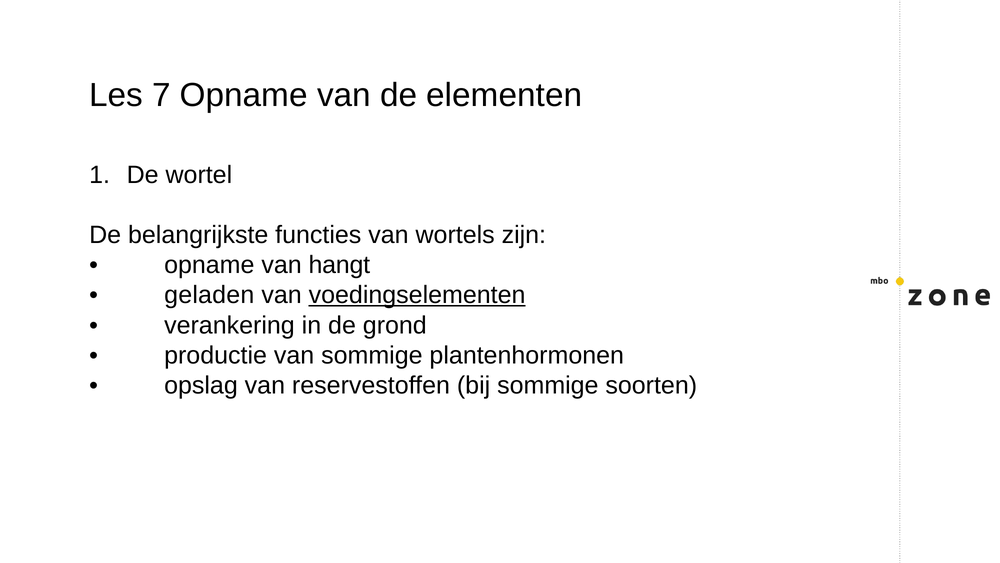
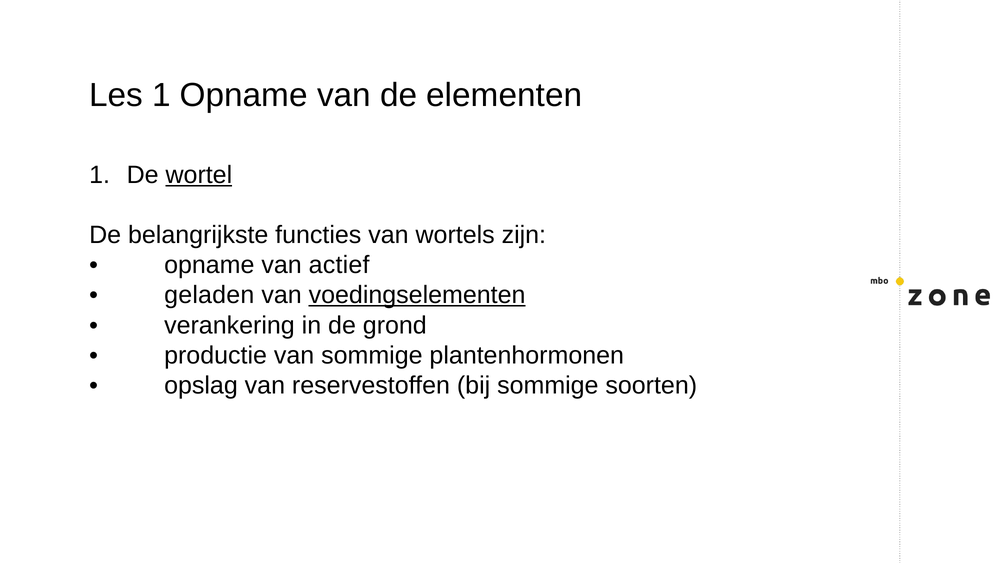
Les 7: 7 -> 1 (161, 95)
wortel underline: none -> present (199, 175)
hangt: hangt -> actief (339, 265)
